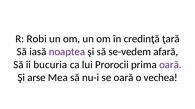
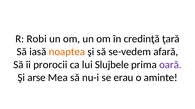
noaptea colour: purple -> orange (67, 52)
bucuria: bucuria -> prorocii (50, 65)
Prorocii: Prorocii -> Slujbele (112, 65)
se oară: oară -> erau (124, 78)
vechea: vechea -> aminte (161, 78)
